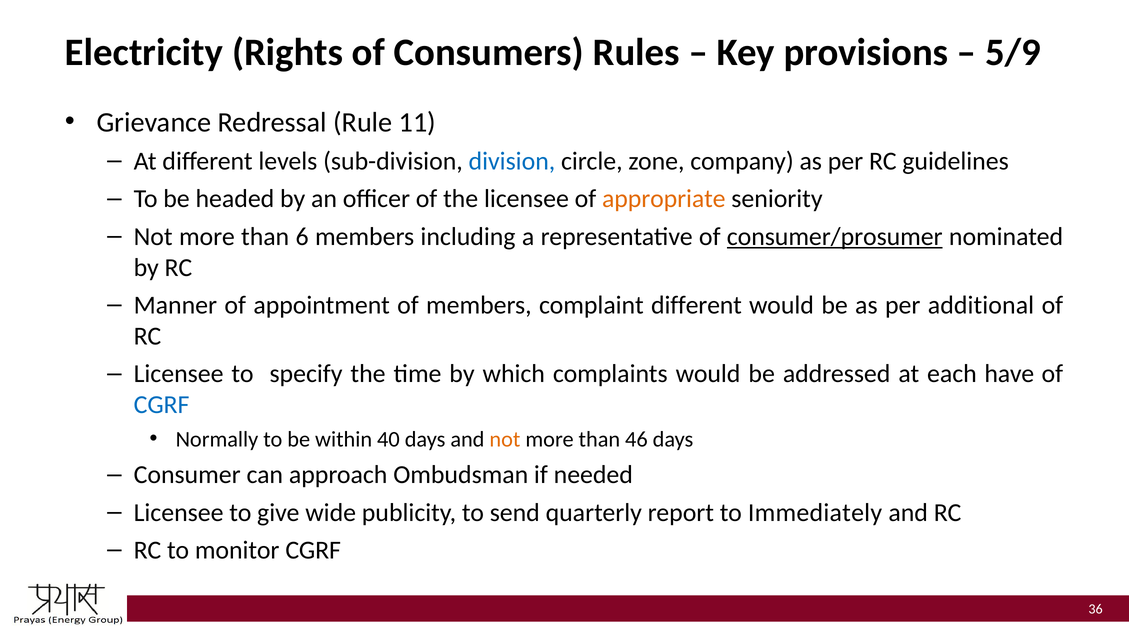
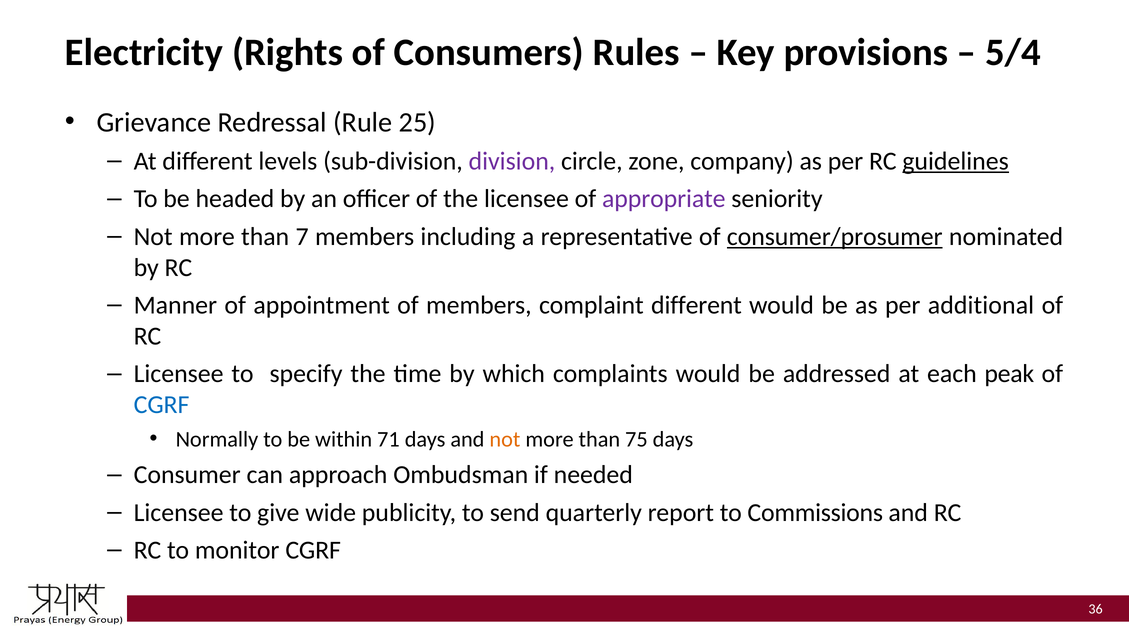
5/9: 5/9 -> 5/4 (1013, 52)
11: 11 -> 25 (417, 122)
division colour: blue -> purple (512, 161)
guidelines underline: none -> present (956, 161)
appropriate colour: orange -> purple (664, 199)
6: 6 -> 7 (302, 237)
have: have -> peak (1009, 374)
40: 40 -> 71 (388, 439)
46: 46 -> 75 (636, 439)
Immediately: Immediately -> Commissions (815, 513)
